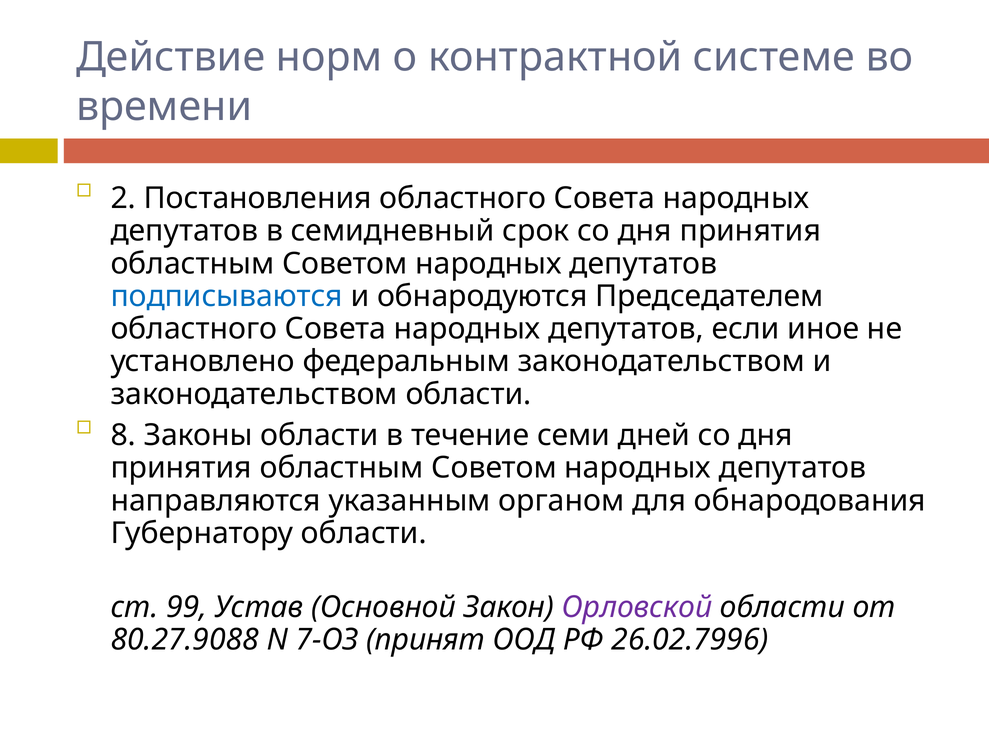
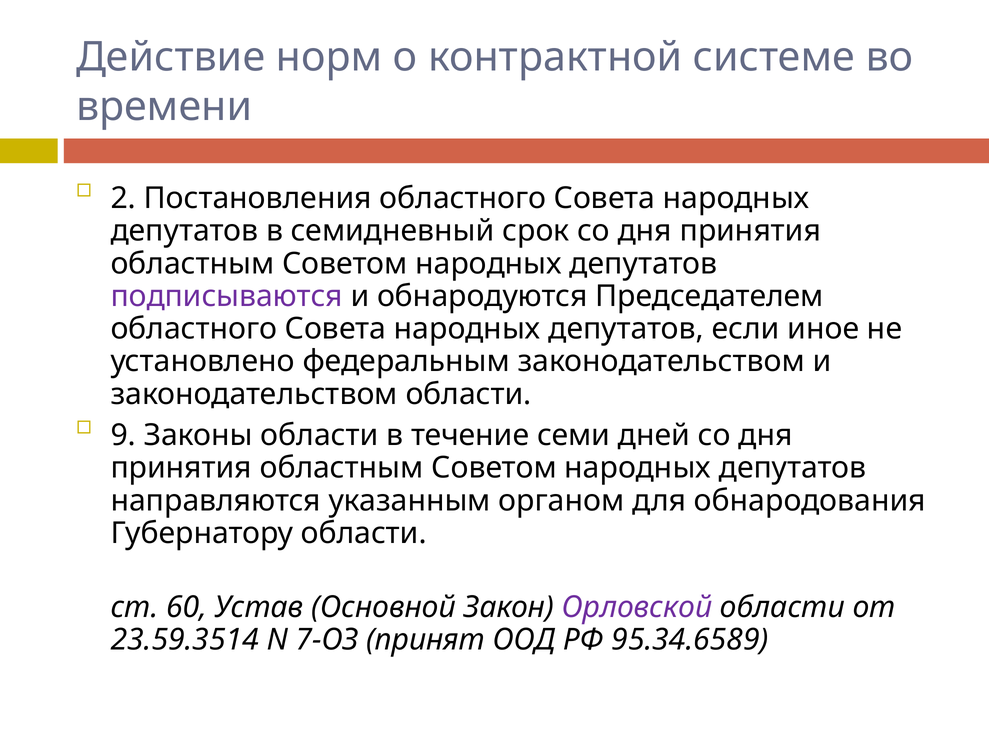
подписываются colour: blue -> purple (227, 296)
8: 8 -> 9 (123, 435)
99: 99 -> 60 (187, 607)
80.27.9088: 80.27.9088 -> 23.59.3514 (185, 640)
26.02.7996: 26.02.7996 -> 95.34.6589 (690, 640)
